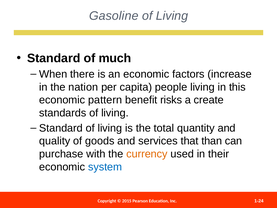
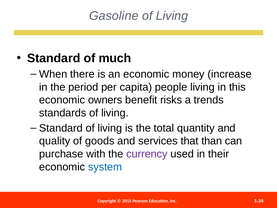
factors: factors -> money (188, 74)
nation: nation -> period (83, 87)
pattern: pattern -> owners (105, 100)
create: create -> trends (209, 100)
currency colour: orange -> purple (147, 154)
